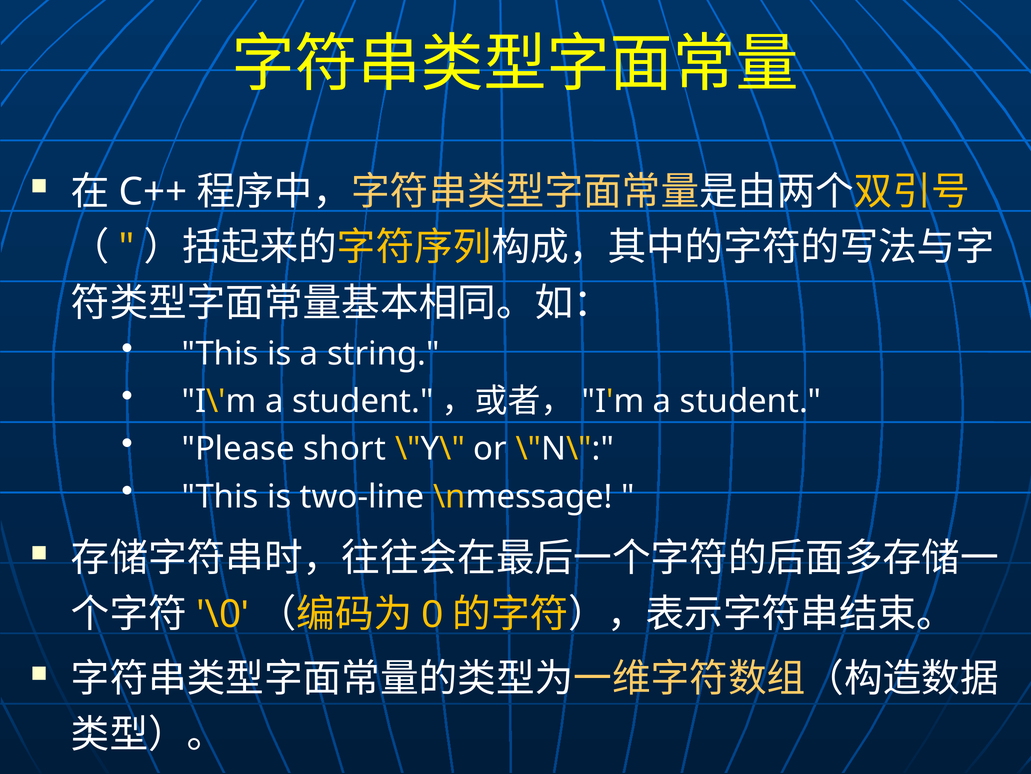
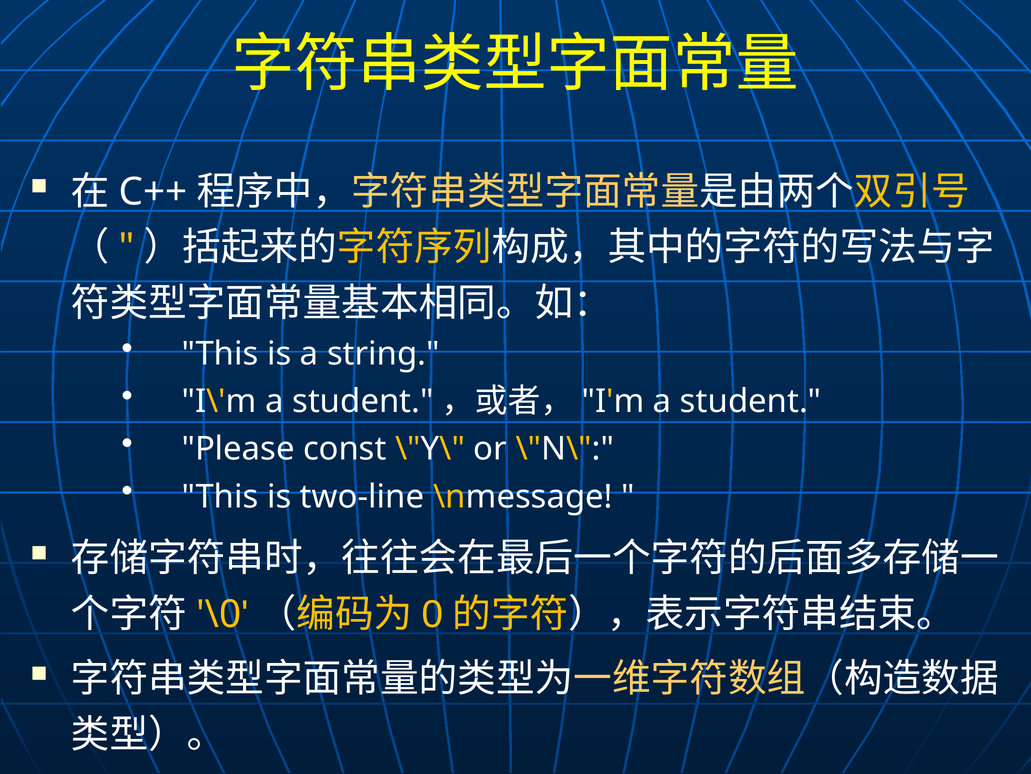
short: short -> const (345, 449)
